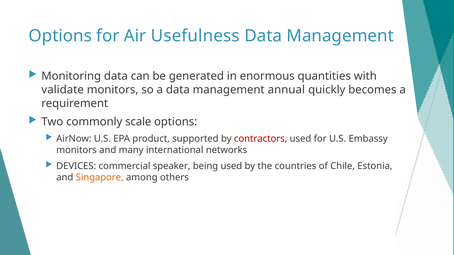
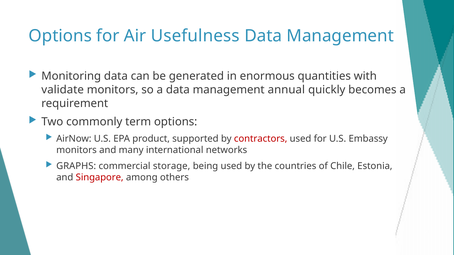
scale: scale -> term (138, 122)
DEVICES: DEVICES -> GRAPHS (76, 166)
speaker: speaker -> storage (172, 166)
Singapore colour: orange -> red (100, 178)
